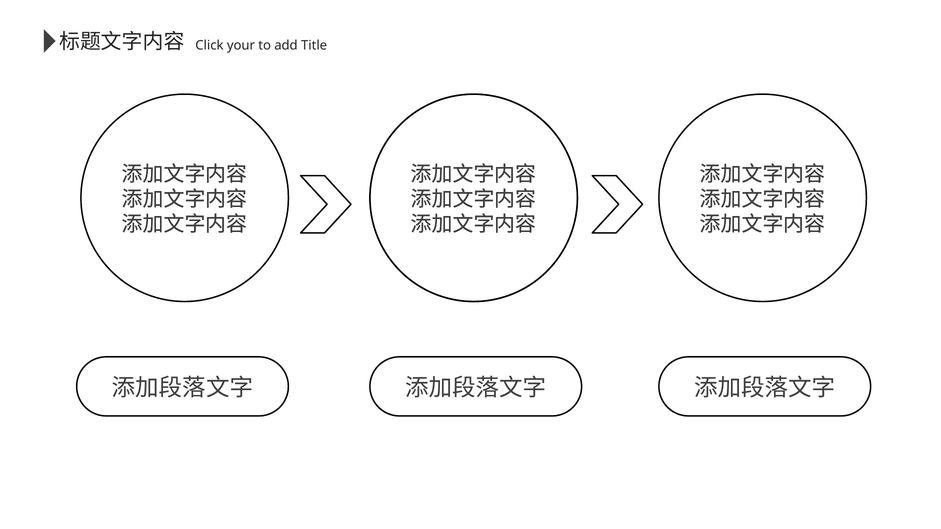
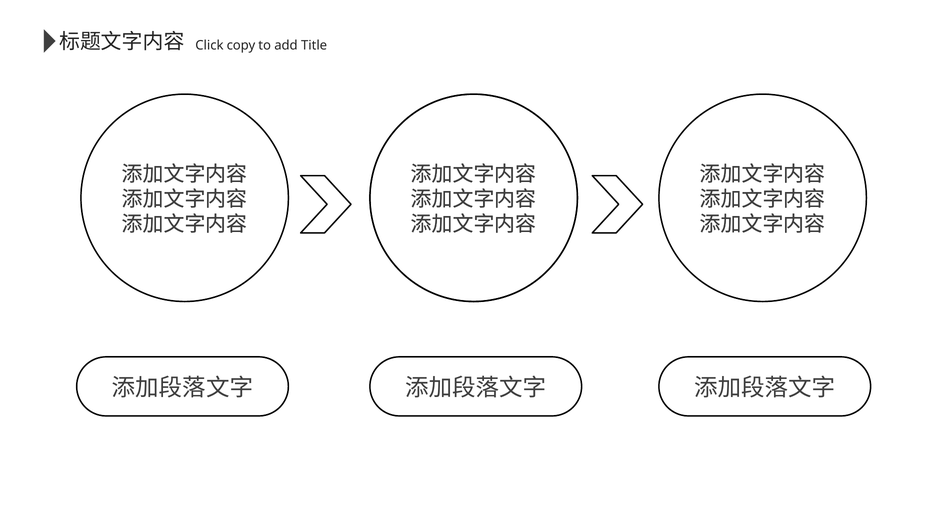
your: your -> copy (241, 45)
